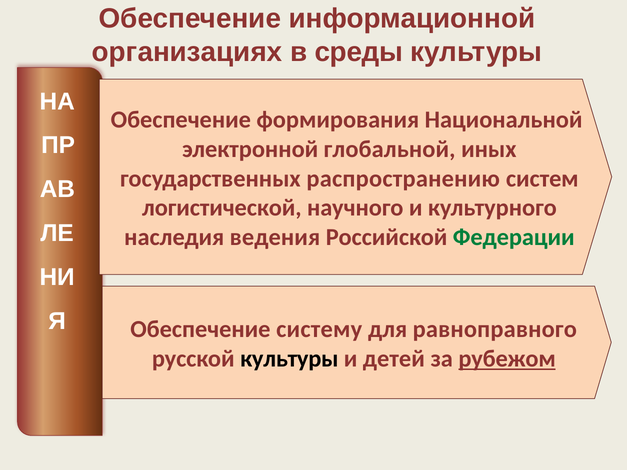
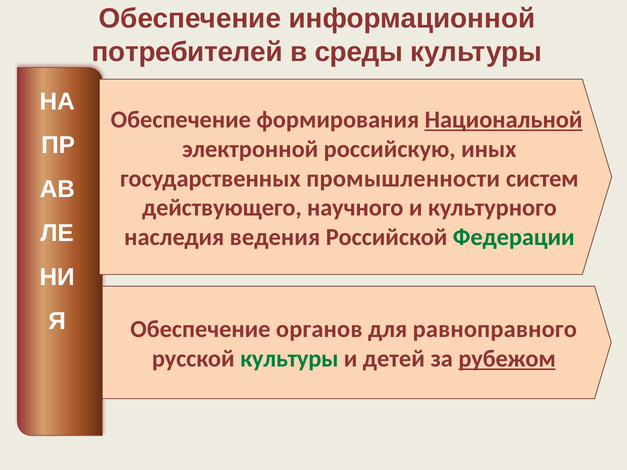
организациях: организациях -> потребителей (187, 52)
Национальной underline: none -> present (504, 120)
глобальной: глобальной -> российскую (390, 149)
распространению: распространению -> промышленности (403, 179)
логистической: логистической -> действующего (222, 208)
систему: систему -> органов (319, 330)
культуры colour: black -> green (289, 359)
